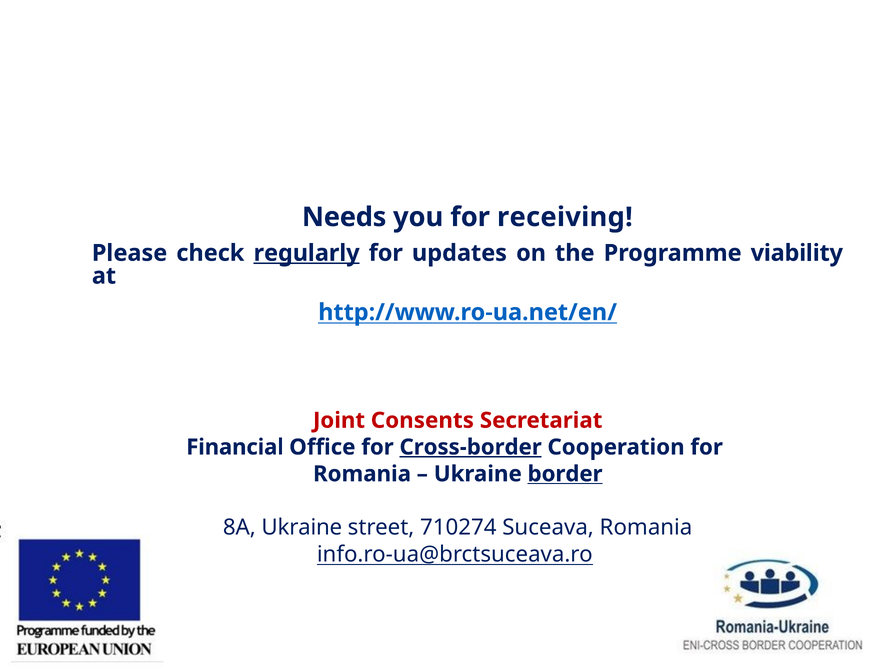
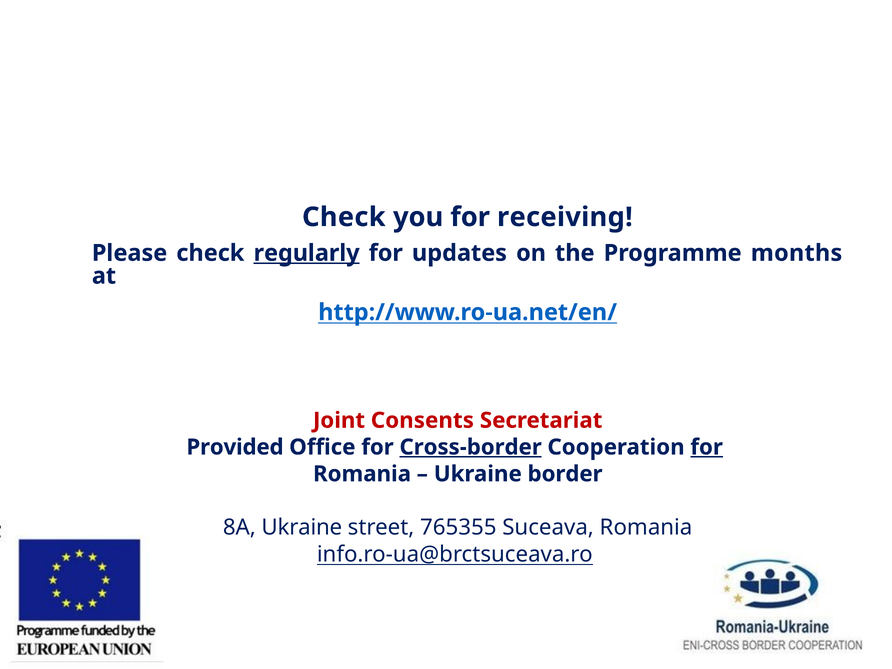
Needs: Needs -> Check (344, 217)
viability: viability -> months (797, 253)
Financial: Financial -> Provided (235, 447)
for underline: none -> present (707, 447)
border underline: present -> none (565, 474)
710274: 710274 -> 765355 (458, 527)
